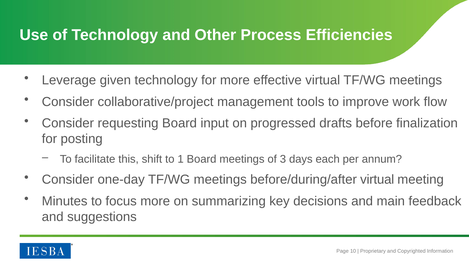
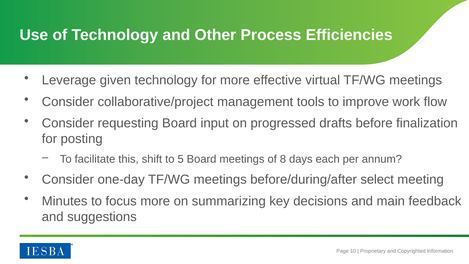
1: 1 -> 5 (181, 159)
3: 3 -> 8 (283, 159)
before/during/after virtual: virtual -> select (377, 179)
